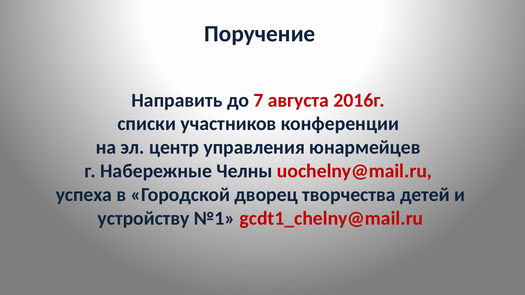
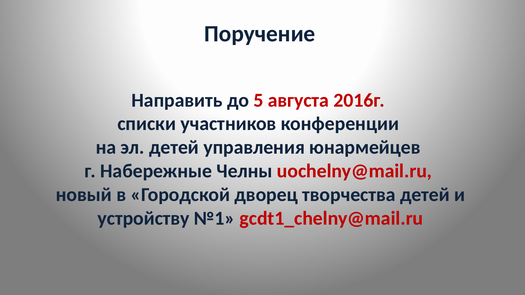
7: 7 -> 5 (258, 100)
эл центр: центр -> детей (174, 148)
успеха: успеха -> новый (84, 195)
